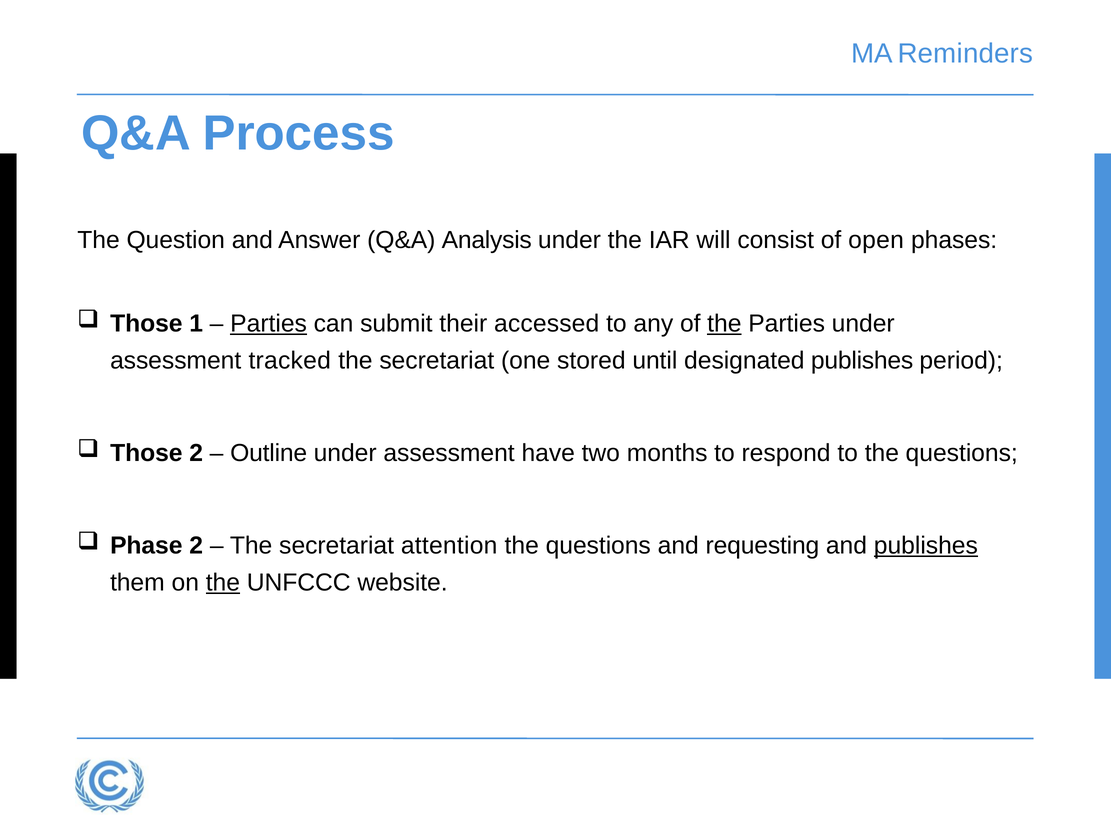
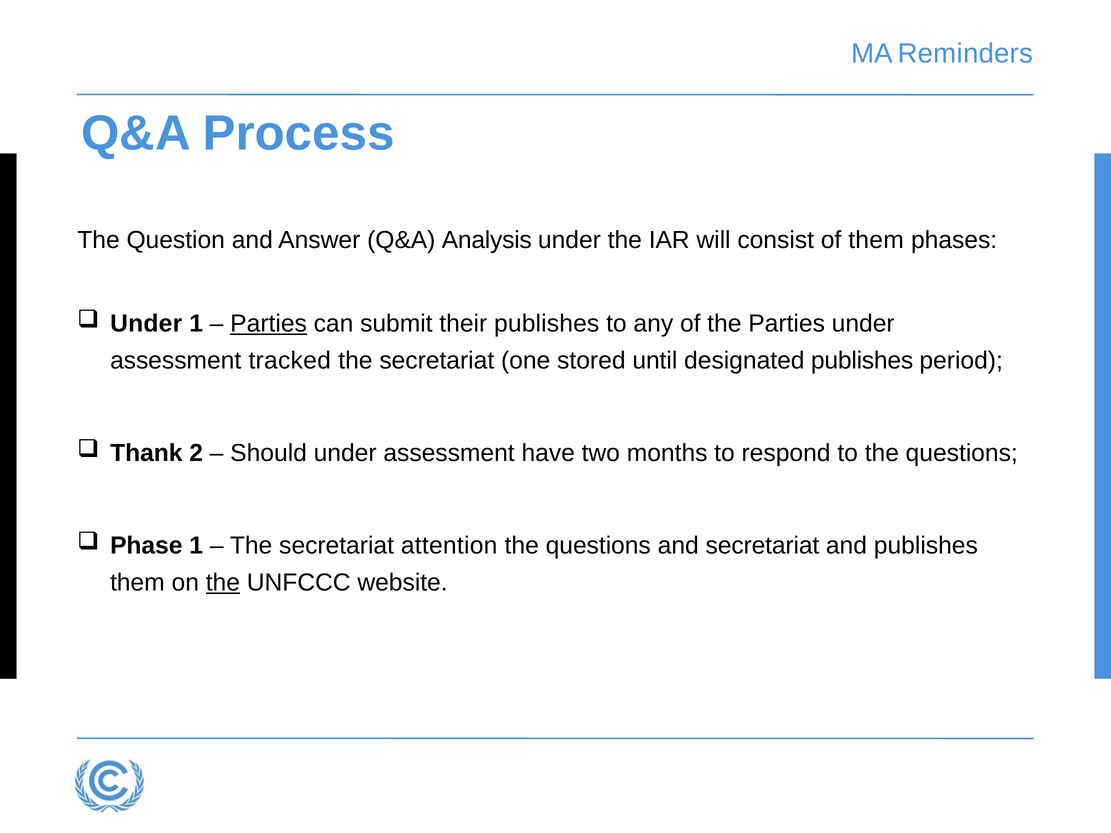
of open: open -> them (876, 240)
Those: Those -> Under (146, 324)
their accessed: accessed -> publishes (547, 324)
the underline: present -> none (724, 324)
Those: Those -> Thank (146, 453)
Outline: Outline -> Should (269, 453)
Phase 2: 2 -> 1 (196, 546)
and requesting: requesting -> secretariat (762, 546)
publishes underline: present -> none (926, 546)
